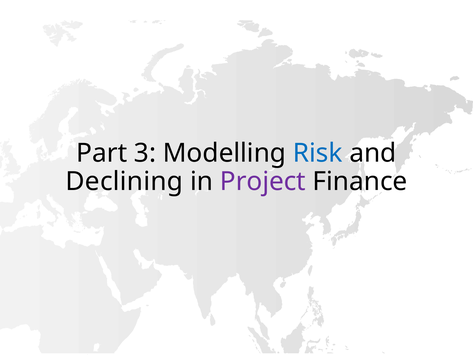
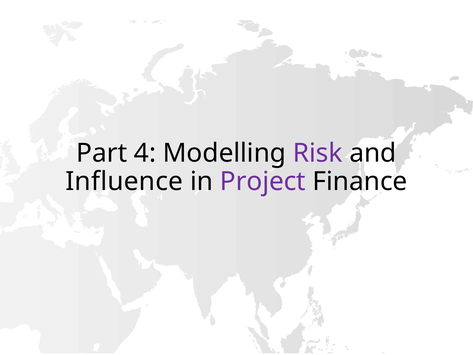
3: 3 -> 4 (145, 153)
Risk colour: blue -> purple (318, 153)
Declining: Declining -> Influence (124, 181)
